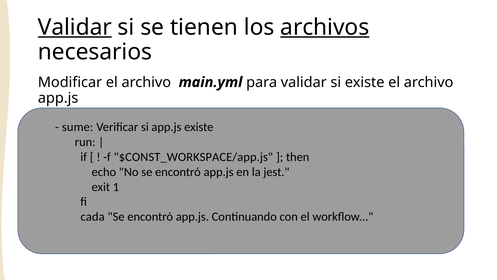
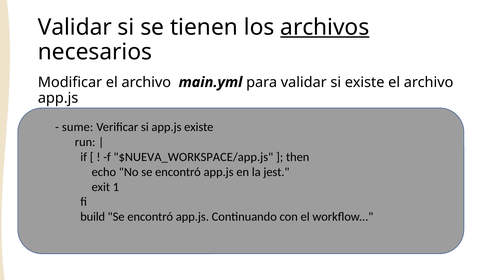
Validar underline: present -> none (75, 27)
$CONST_WORKSPACE/app.js: $CONST_WORKSPACE/app.js -> $NUEVA_WORKSPACE/app.js (193, 157)
cada: cada -> build (93, 216)
